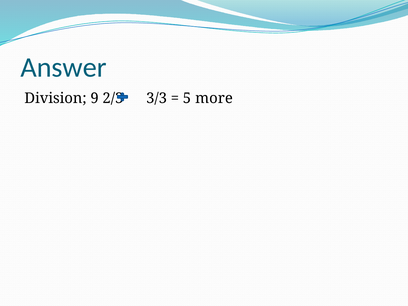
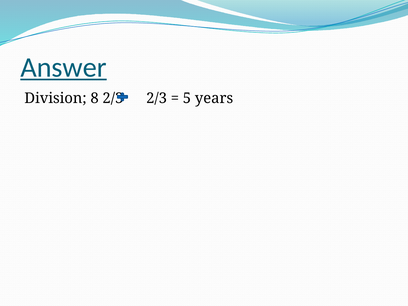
Answer underline: none -> present (64, 67)
9: 9 -> 8 (95, 98)
2/3 3/3: 3/3 -> 2/3 (157, 98)
more: more -> years (214, 98)
